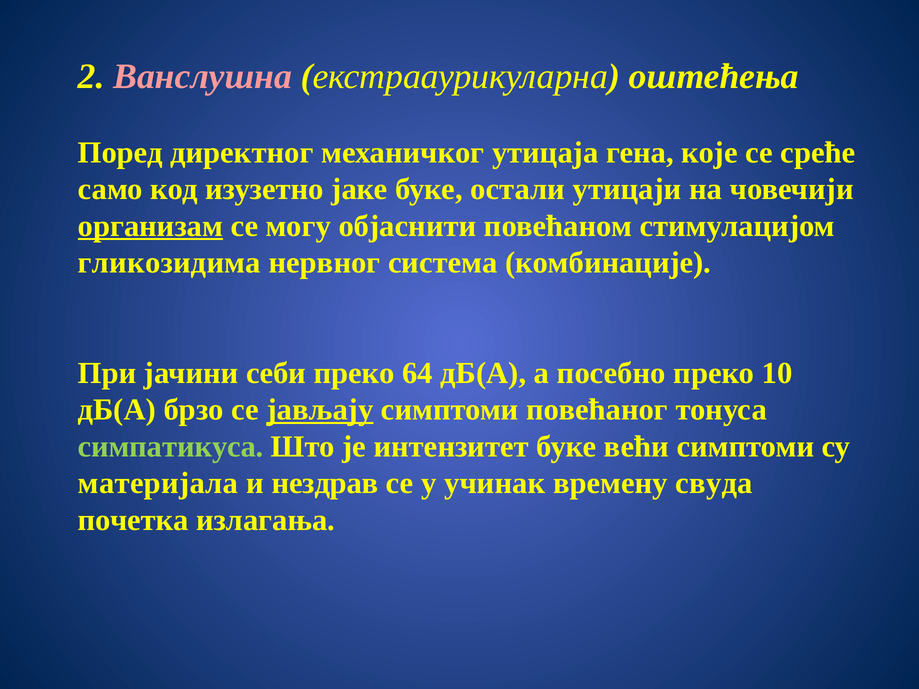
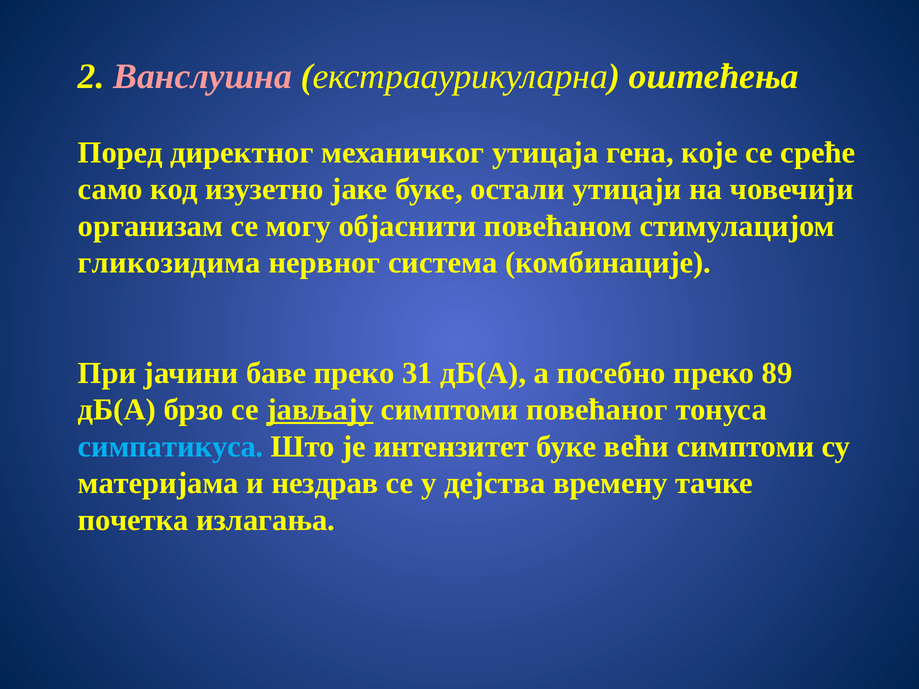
организам underline: present -> none (150, 226)
себи: себи -> баве (276, 373)
64: 64 -> 31 (417, 373)
10: 10 -> 89 (777, 373)
симпатикуса colour: light green -> light blue (171, 447)
материјала: материјала -> материјама (158, 483)
учинак: учинак -> дејства (495, 483)
свуда: свуда -> тачке (714, 483)
